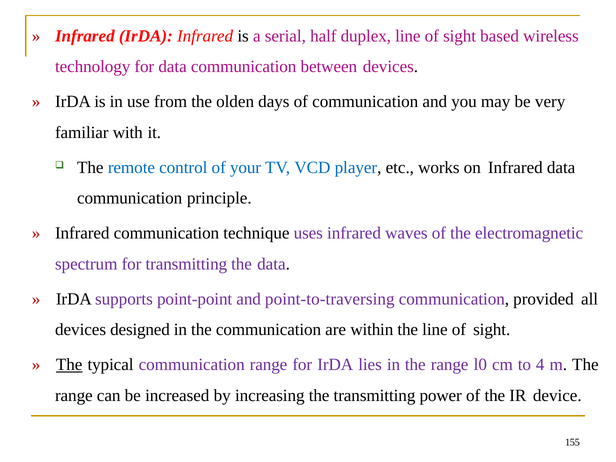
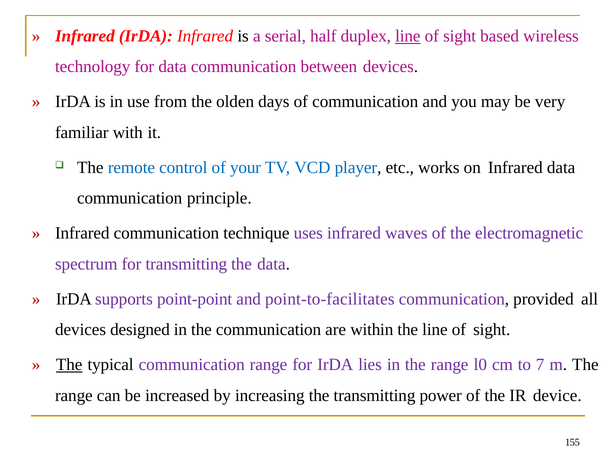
line underline: none -> present (408, 36)
point-to-traversing: point-to-traversing -> point-to-facilitates (330, 299)
4: 4 -> 7 (540, 365)
